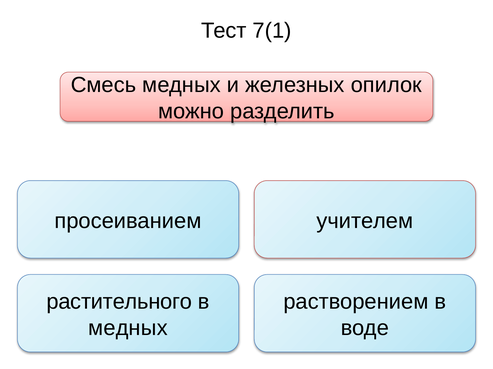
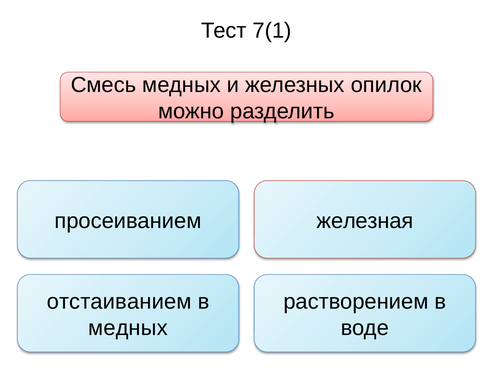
учителем: учителем -> железная (365, 221)
растительного: растительного -> отстаиванием (119, 302)
